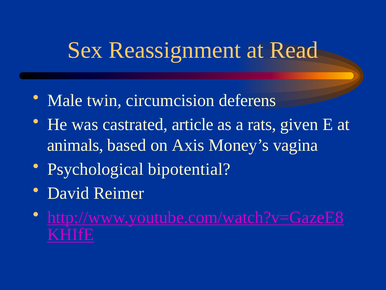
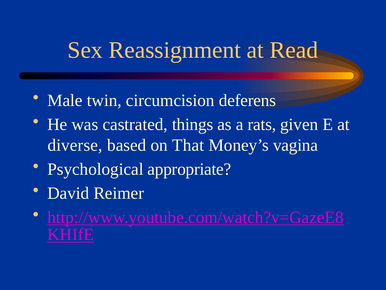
article: article -> things (193, 124)
animals: animals -> diverse (75, 145)
Axis: Axis -> That (188, 145)
bipotential: bipotential -> appropriate (189, 169)
